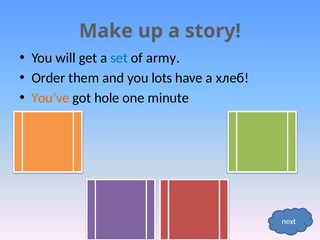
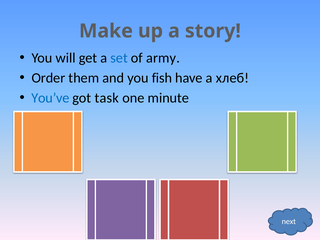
lots: lots -> fish (162, 78)
You’ve colour: orange -> blue (50, 98)
hole: hole -> task (107, 98)
